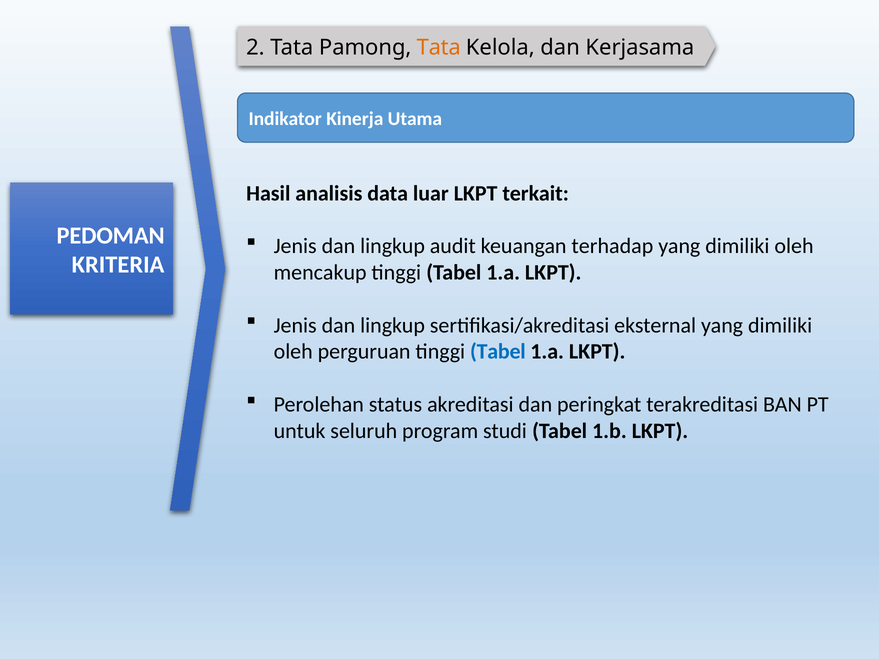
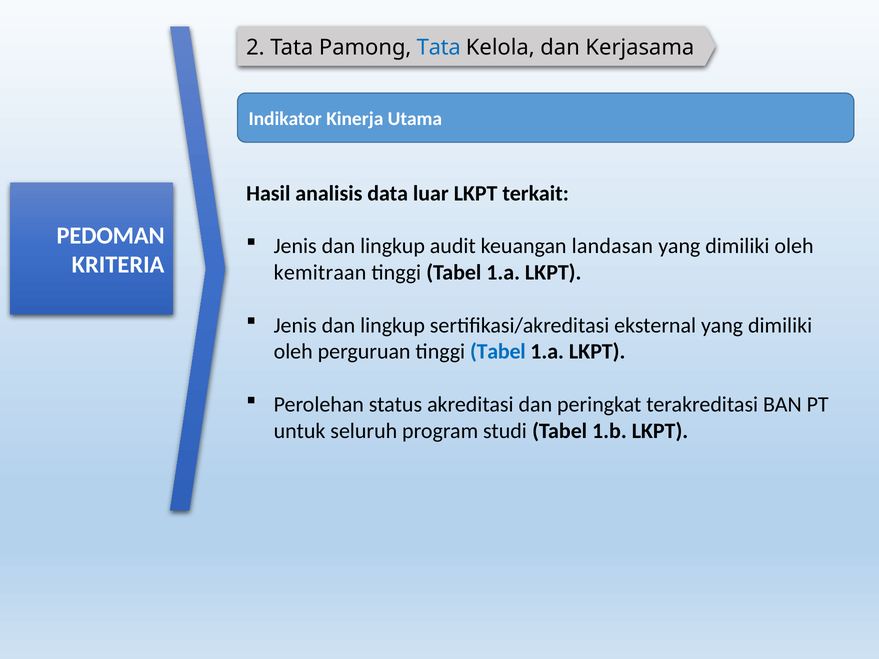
Tata colour: orange -> blue (439, 48)
terhadap: terhadap -> landasan (612, 246)
mencakup: mencakup -> kemitraan (320, 273)
